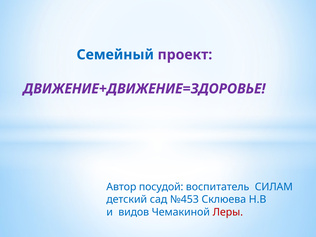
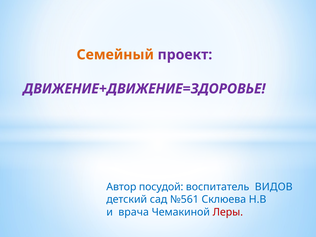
Семейный colour: blue -> orange (115, 55)
СИЛАМ: СИЛАМ -> ВИДОВ (274, 187)
№453: №453 -> №561 (184, 199)
видов: видов -> врача (134, 212)
